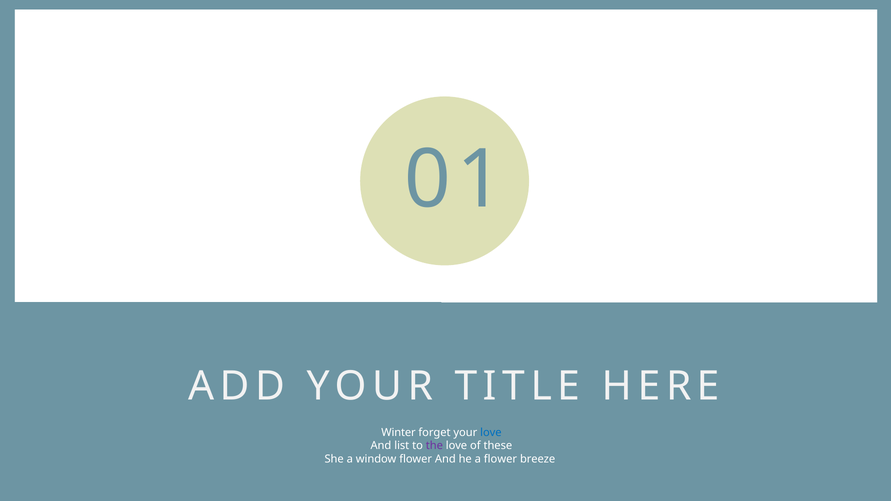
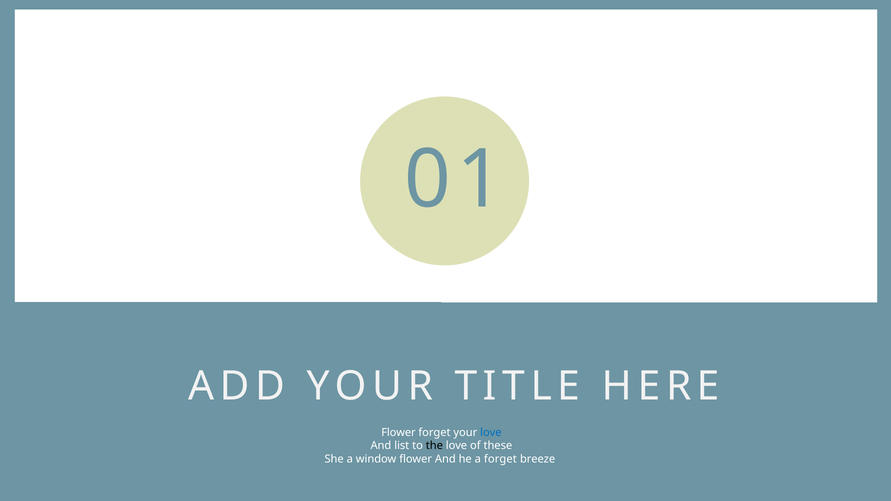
Winter: Winter -> Flower (398, 433)
the colour: purple -> black (434, 446)
a flower: flower -> forget (500, 459)
